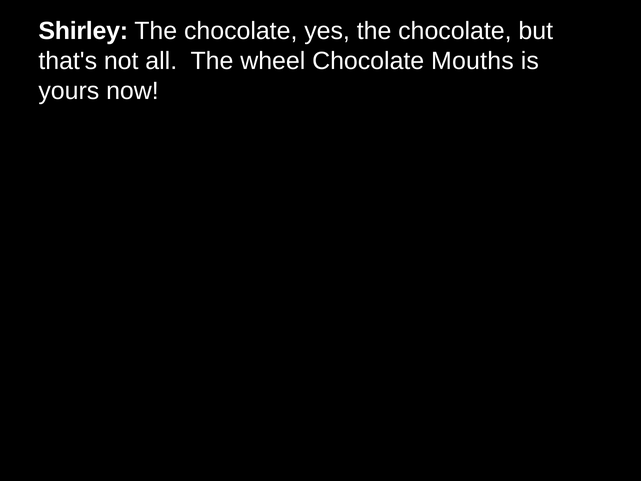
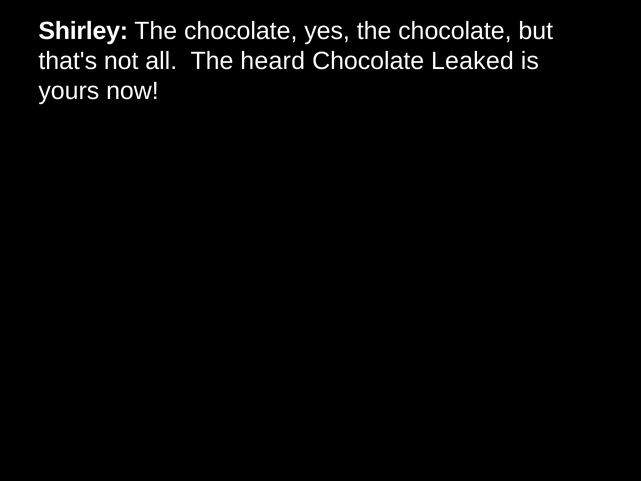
wheel: wheel -> heard (273, 61)
Mouths: Mouths -> Leaked (472, 61)
